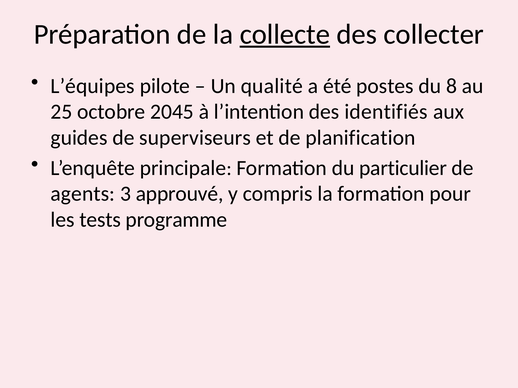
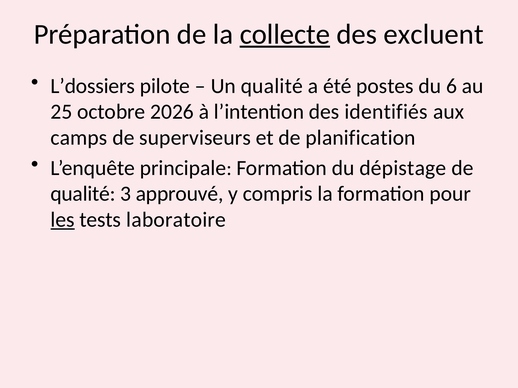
collecter: collecter -> excluent (434, 34)
L’équipes: L’équipes -> L’dossiers (93, 86)
8: 8 -> 6 (451, 86)
2045: 2045 -> 2026 (172, 112)
guides: guides -> camps (79, 138)
particulier: particulier -> dépistage (403, 168)
agents: agents -> qualité (83, 194)
les underline: none -> present (63, 220)
programme: programme -> laboratoire (176, 220)
